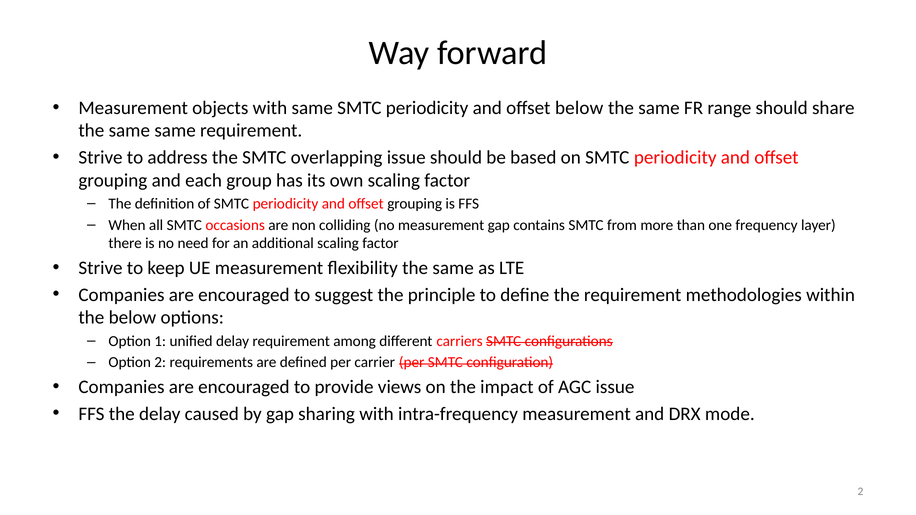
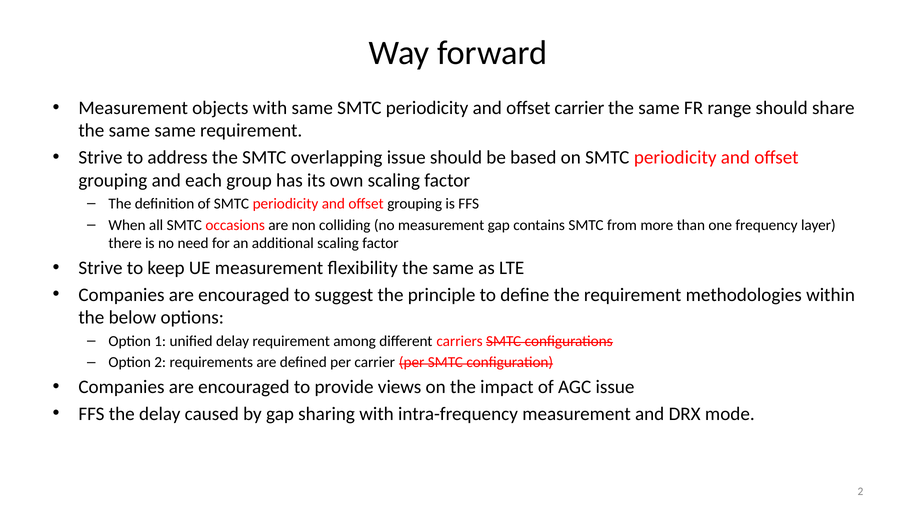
offset below: below -> carrier (579, 108)
